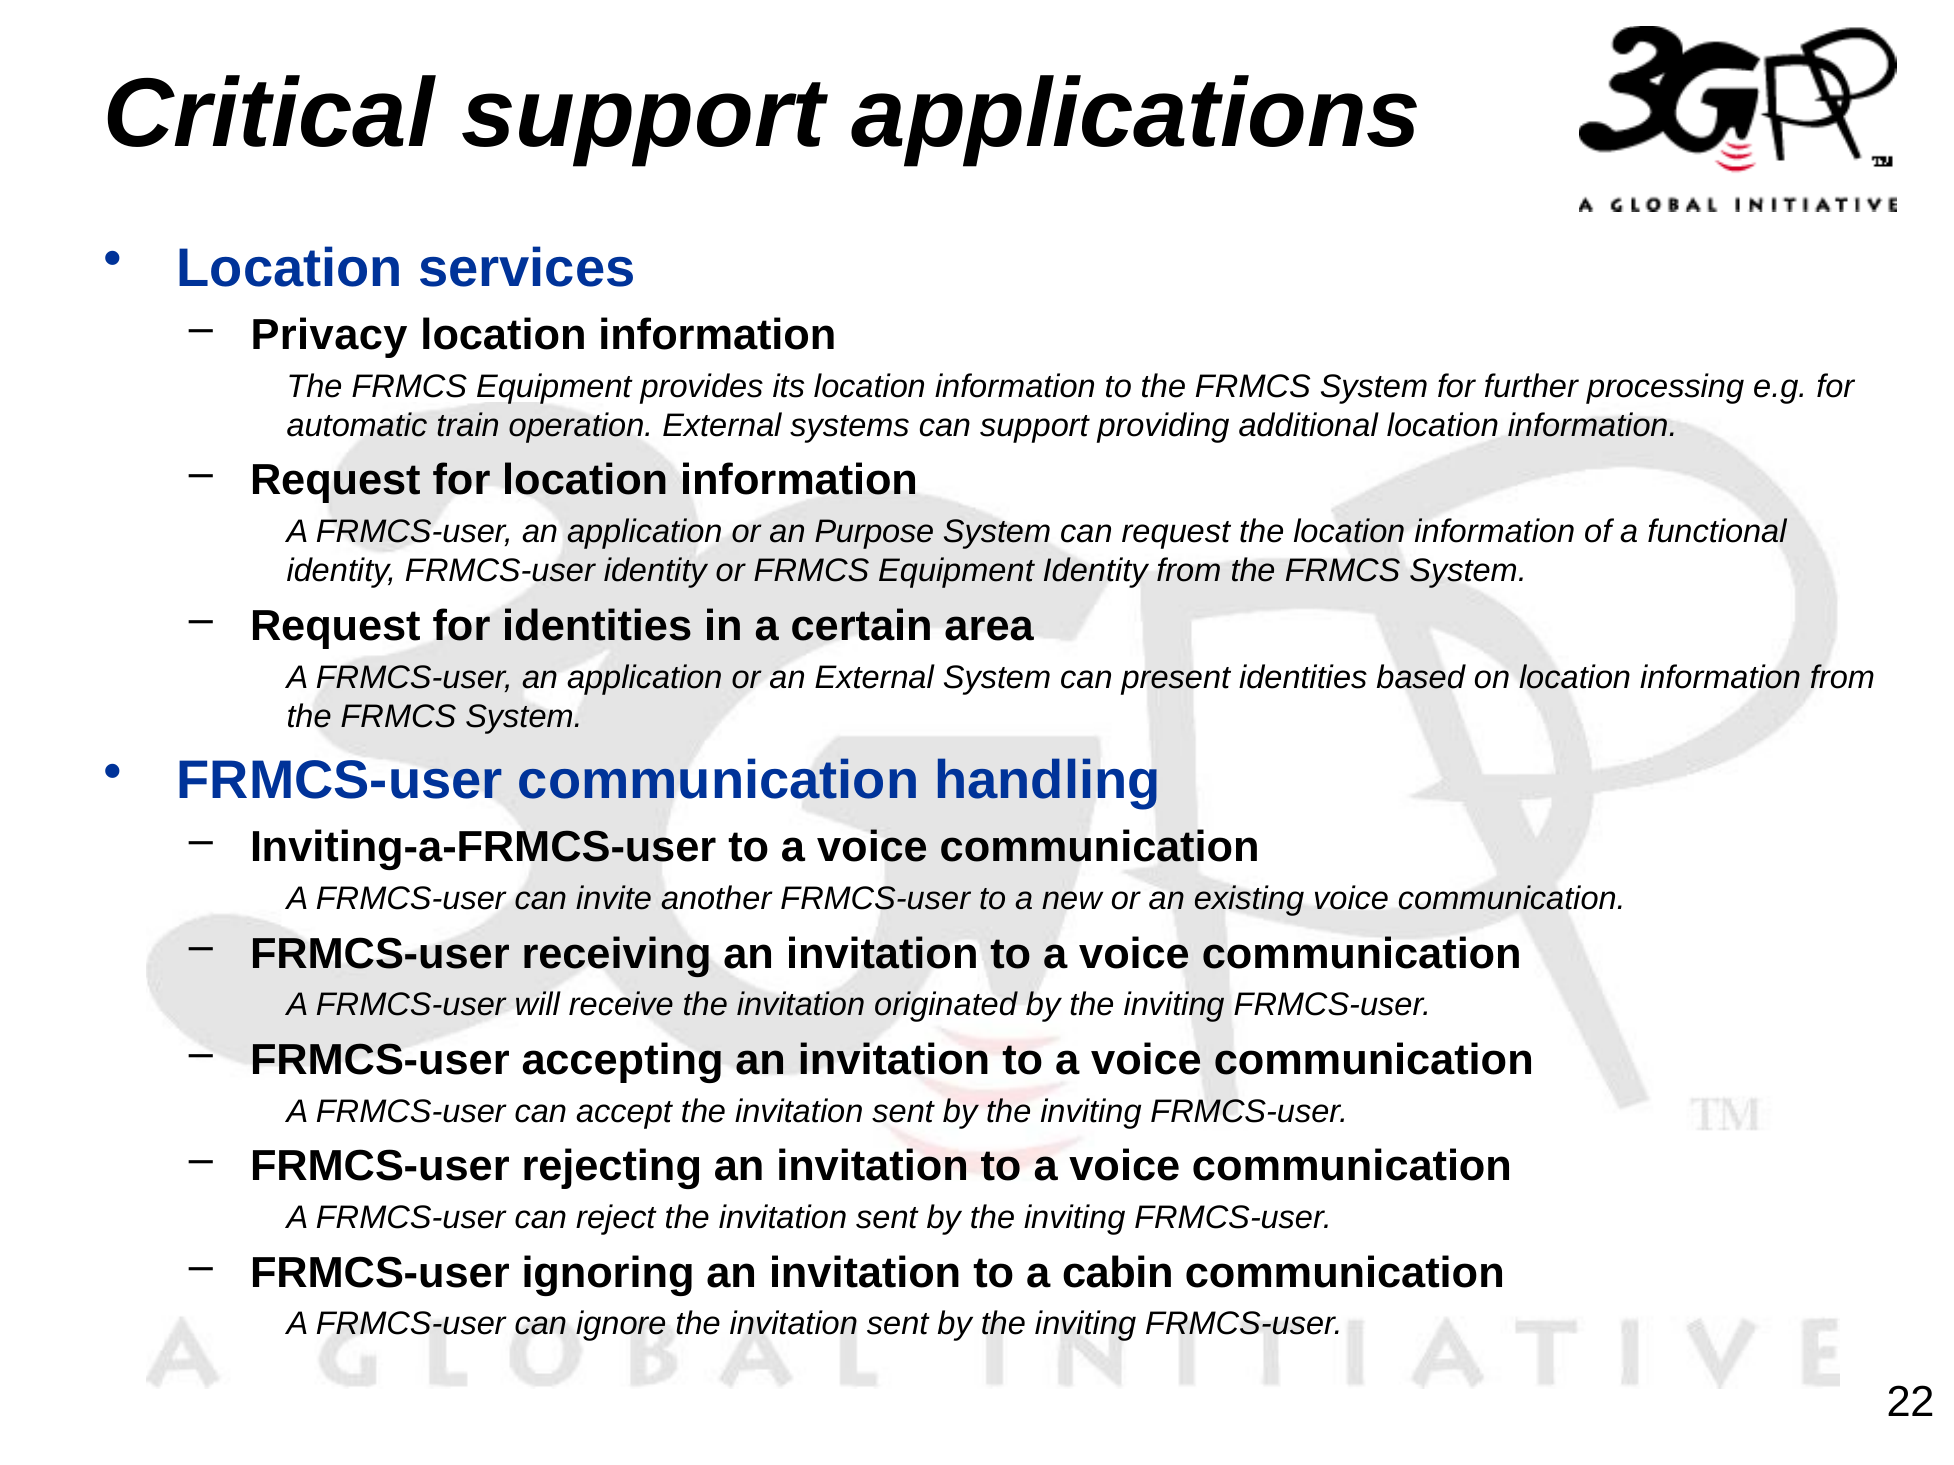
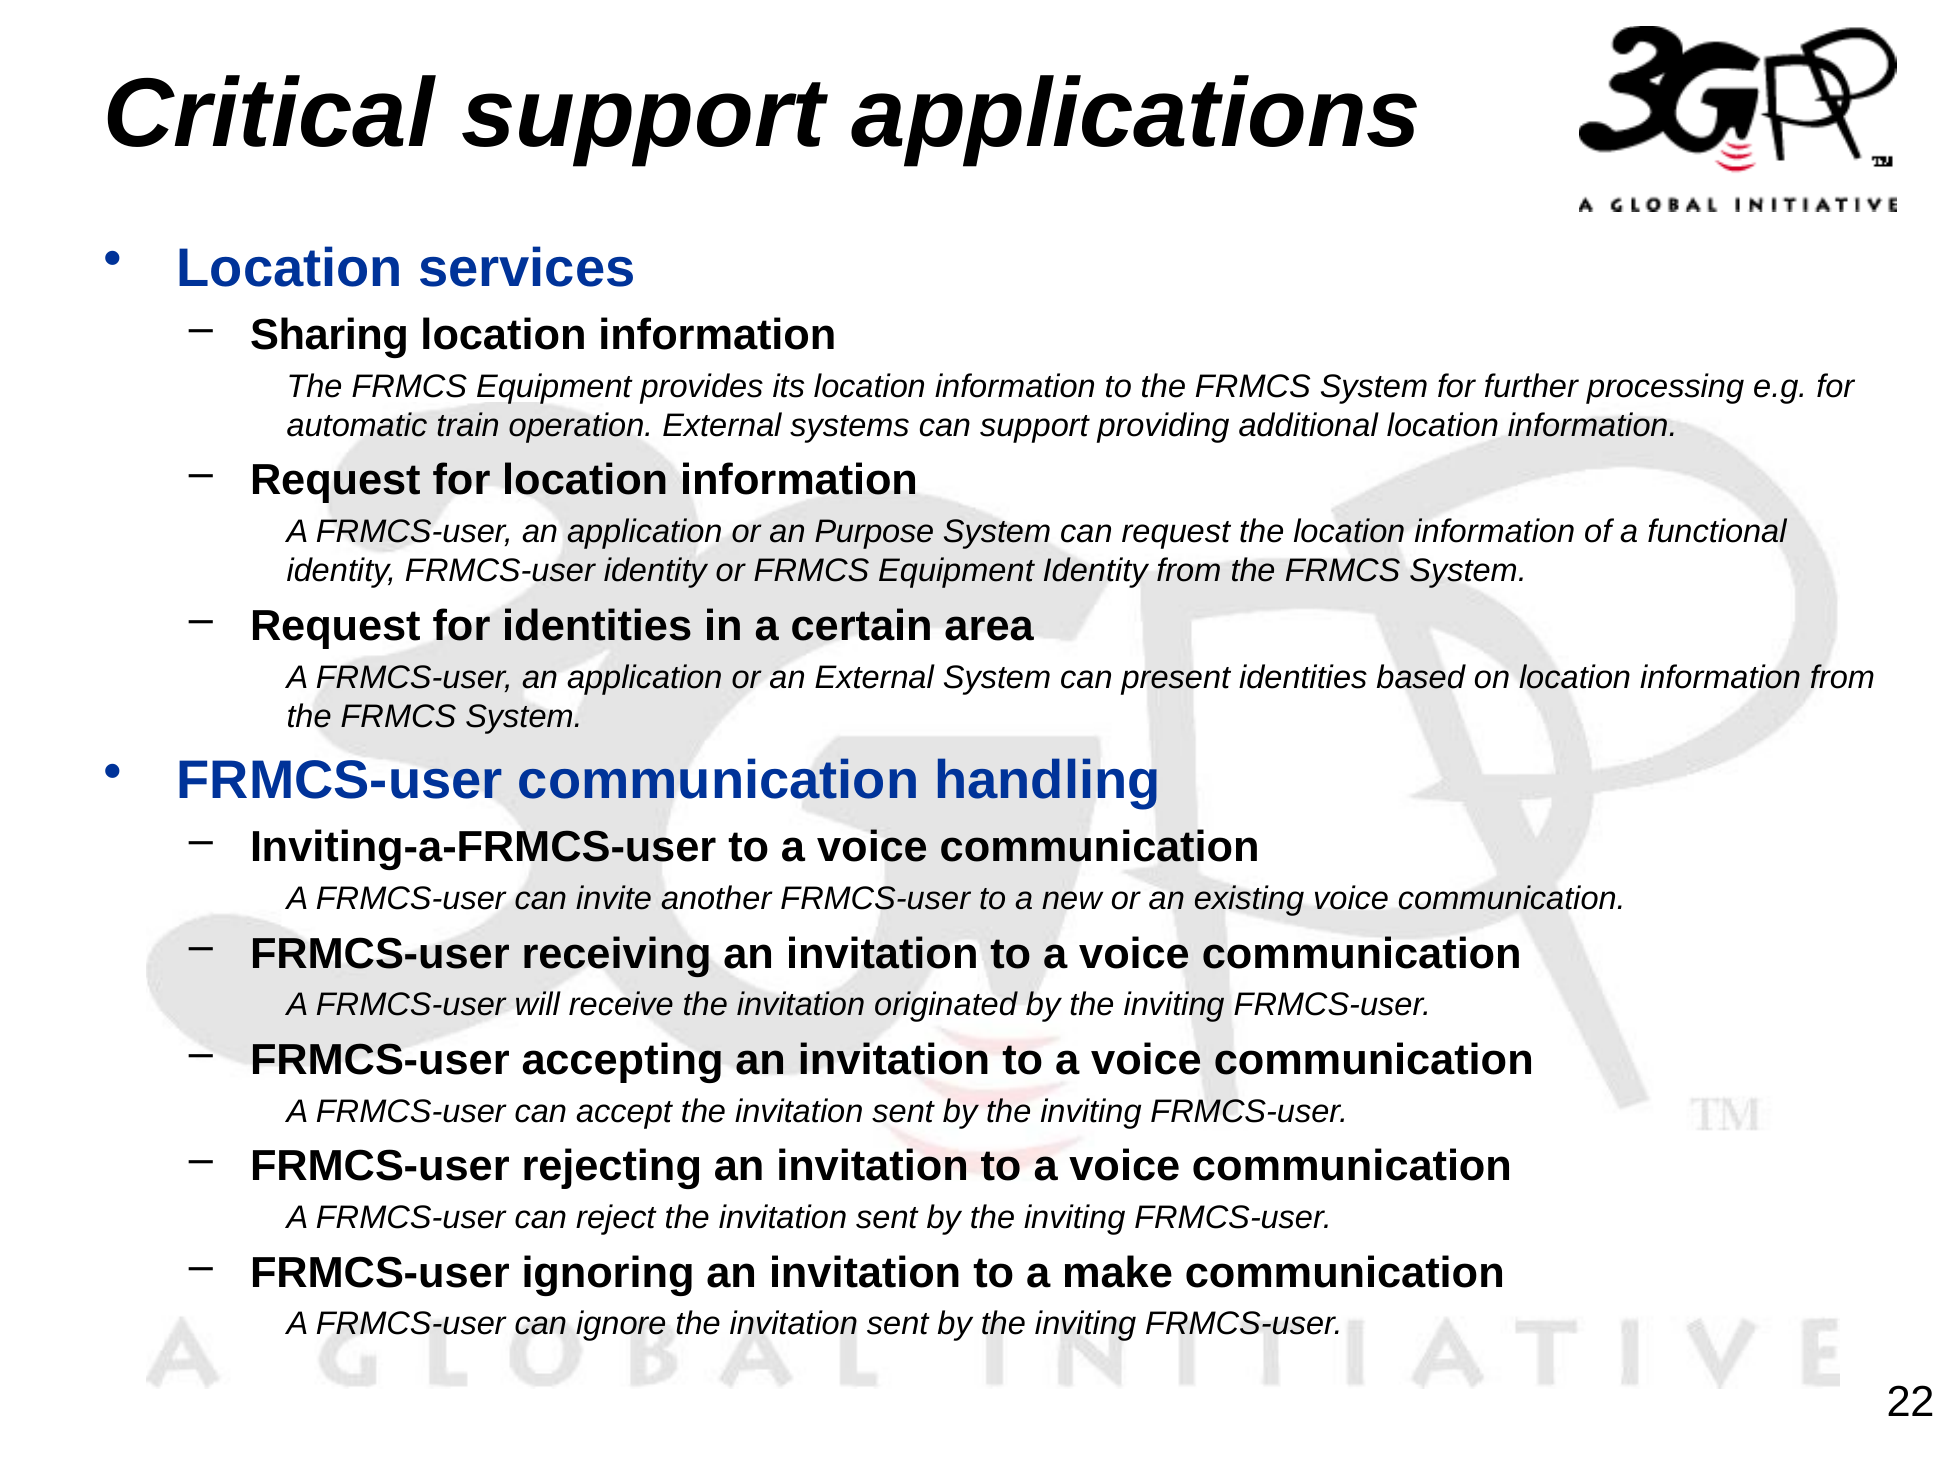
Privacy: Privacy -> Sharing (329, 335)
cabin: cabin -> make (1118, 1273)
